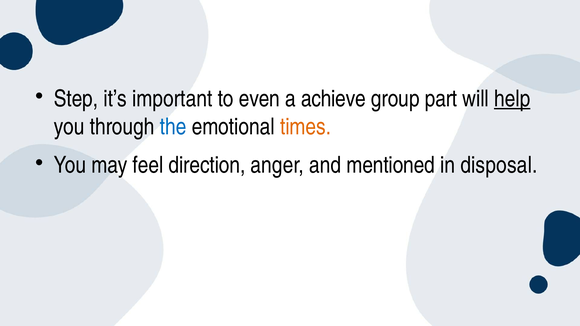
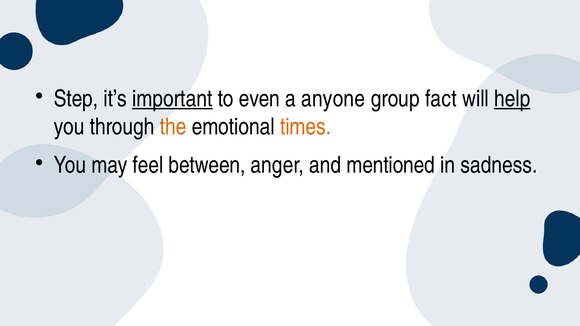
important underline: none -> present (172, 99)
achieve: achieve -> anyone (333, 99)
part: part -> fact (441, 99)
the colour: blue -> orange (173, 127)
direction: direction -> between (207, 165)
disposal: disposal -> sadness (499, 165)
